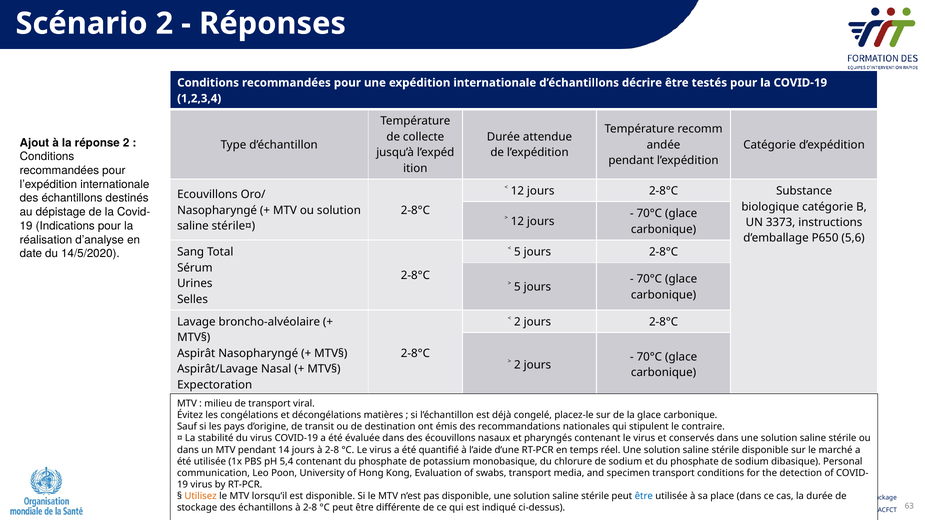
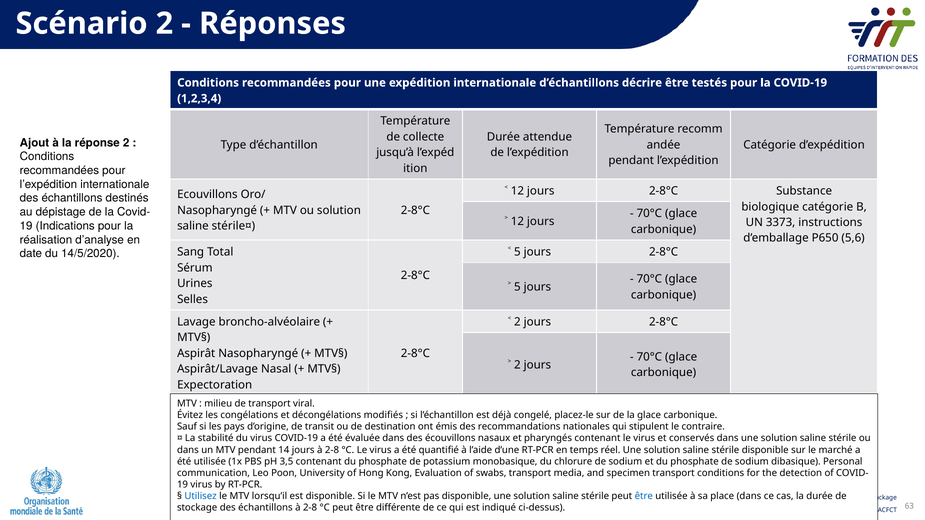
matières: matières -> modifiés (383, 415)
5,4: 5,4 -> 3,5 (286, 462)
Utilisez colour: orange -> blue (201, 496)
